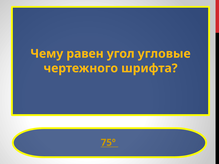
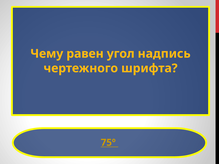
угловые: угловые -> надпись (164, 54)
